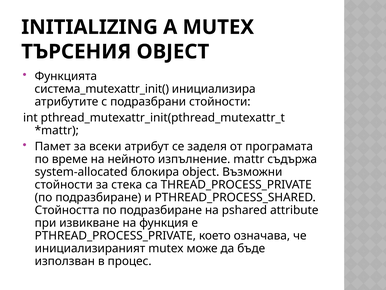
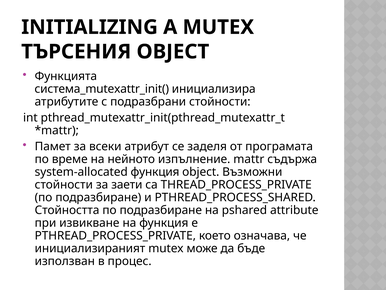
system-allocated блокира: блокира -> функция (155, 172)
стека: стека -> заети (127, 184)
